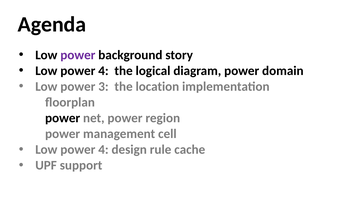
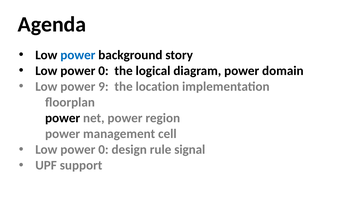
power colour: purple -> blue (78, 55)
4: 4 -> 0 (103, 71)
3: 3 -> 9 (103, 87)
4: 4 -> 0 (103, 150)
cache: cache -> signal (190, 150)
